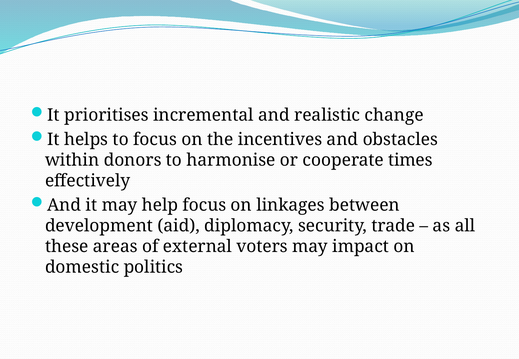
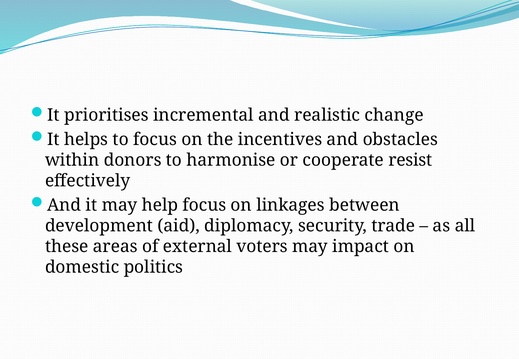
times: times -> resist (410, 160)
